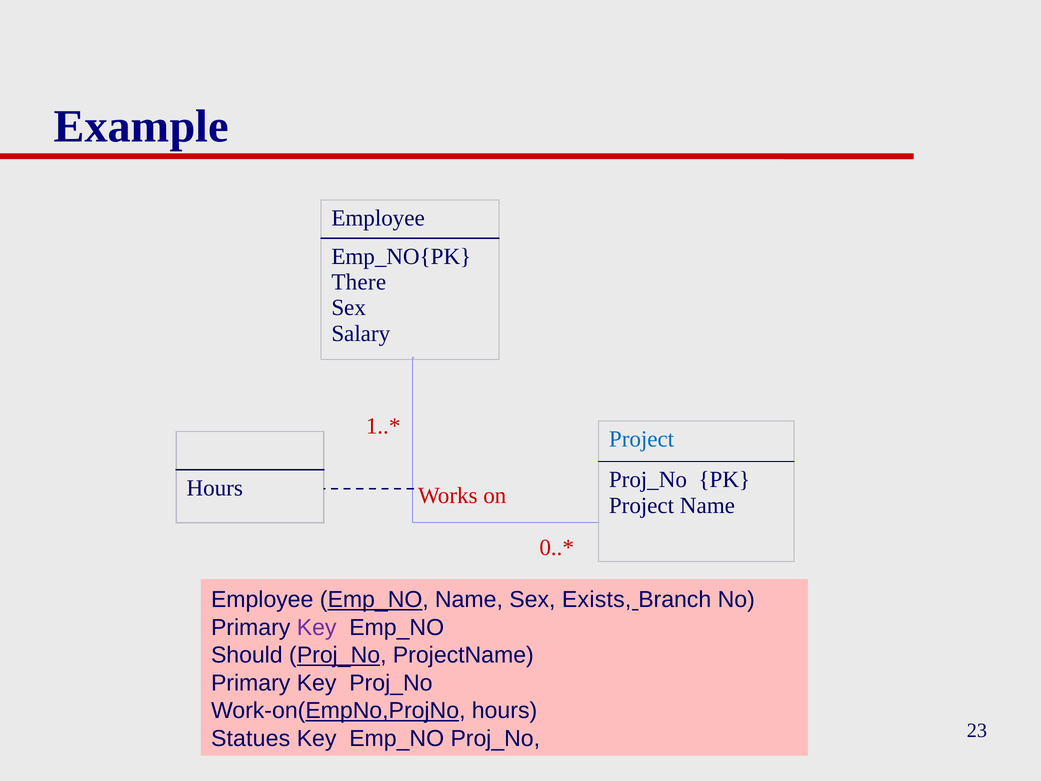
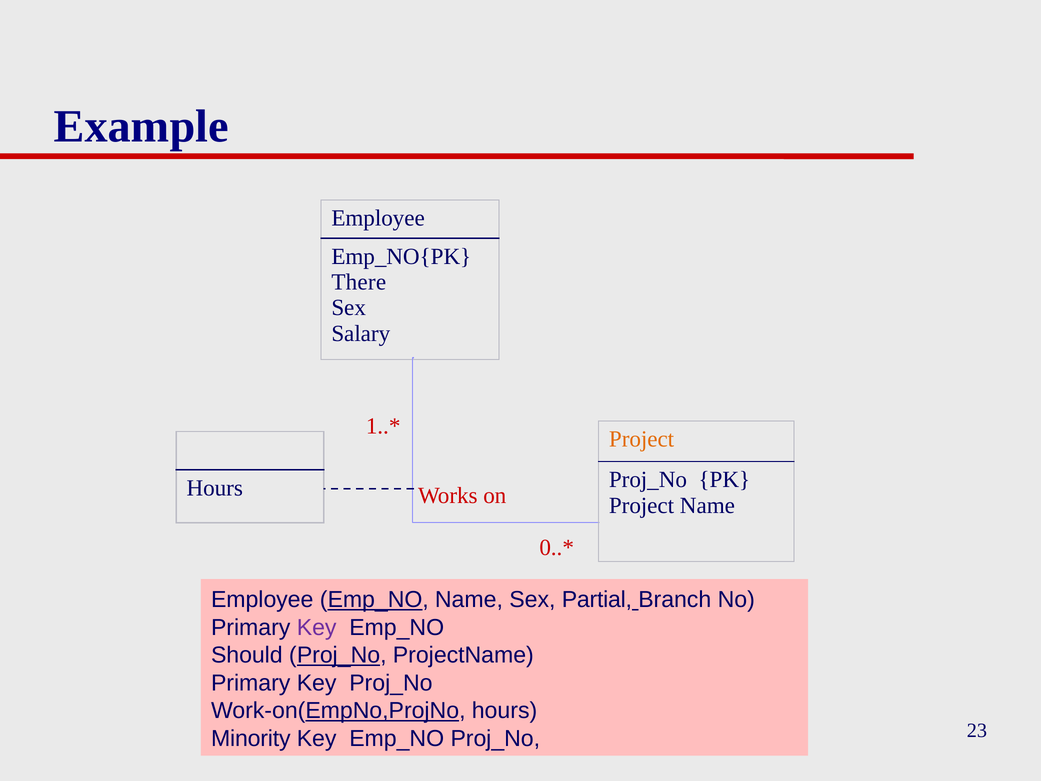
Project colour: blue -> orange (642, 439)
Exists: Exists -> Partial (597, 599)
Statues: Statues -> Minority (251, 738)
